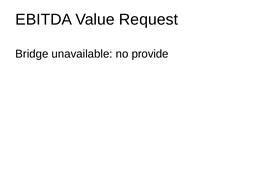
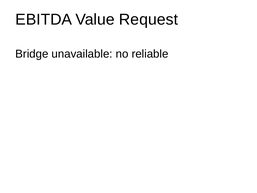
provide: provide -> reliable (150, 54)
